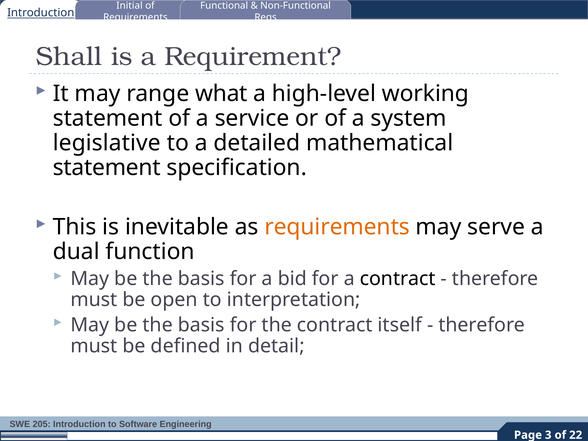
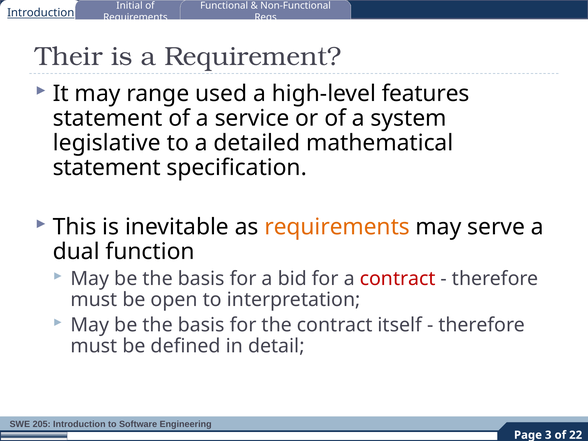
Shall: Shall -> Their (69, 57)
what: what -> used (221, 94)
working: working -> features (426, 94)
contract colour: black -> red (398, 279)
